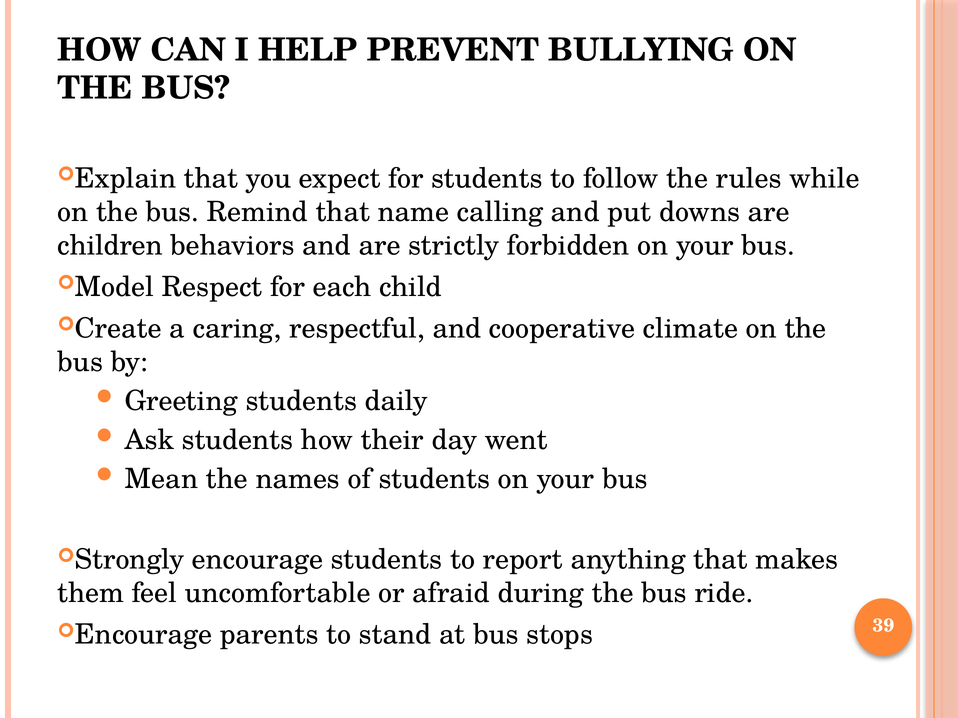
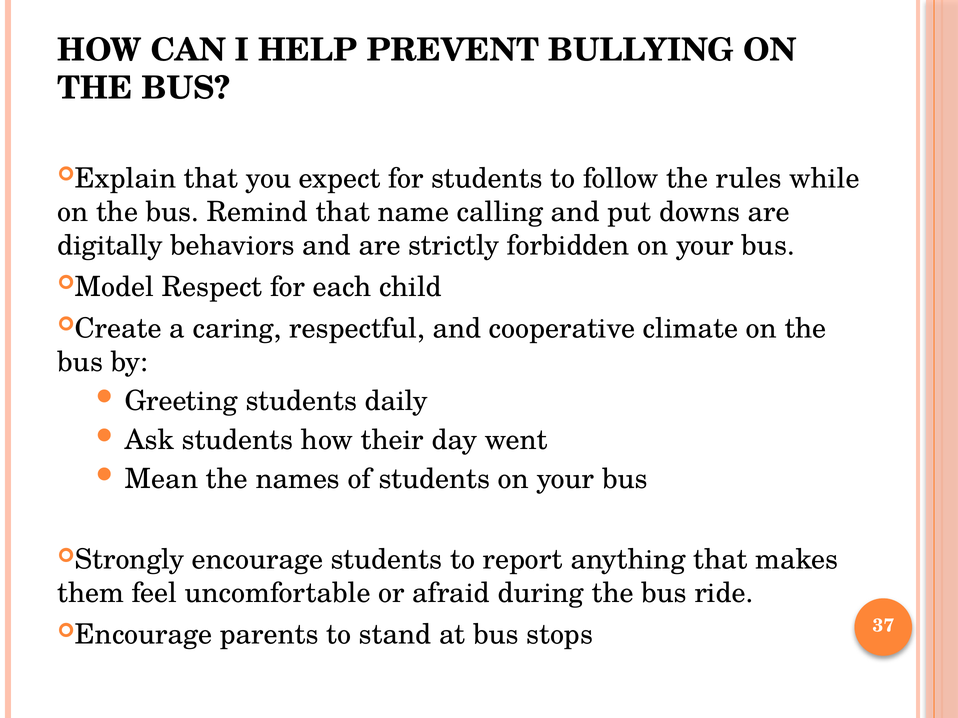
children: children -> digitally (110, 245)
39: 39 -> 37 (884, 626)
